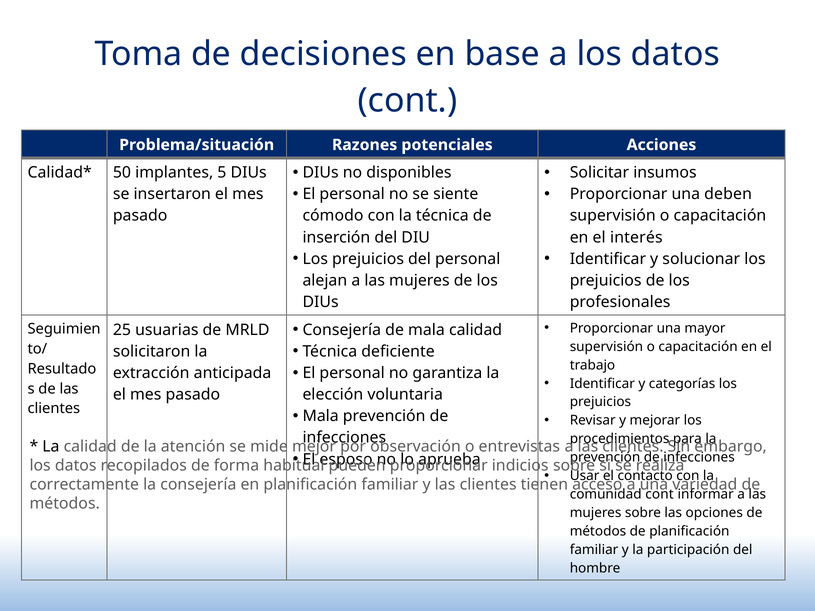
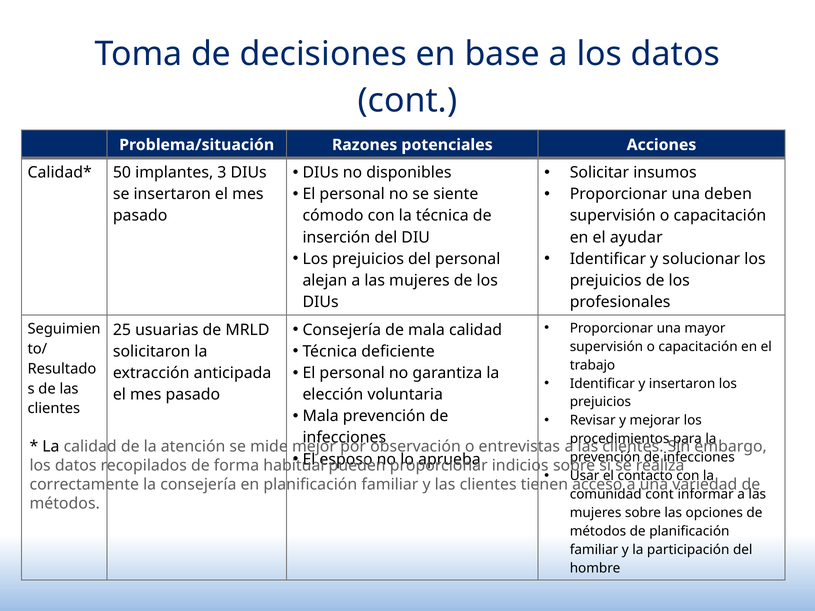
5: 5 -> 3 (222, 173)
interés: interés -> ayudar (636, 237)
y categorías: categorías -> insertaron (682, 384)
